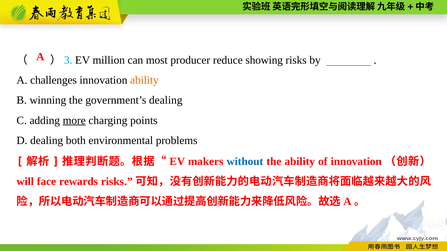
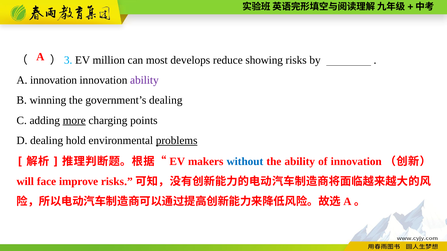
producer: producer -> develops (190, 60)
A challenges: challenges -> innovation (54, 80)
ability colour: orange -> purple (144, 80)
both: both -> hold (76, 141)
problems underline: none -> present (177, 141)
rewards: rewards -> improve (79, 182)
